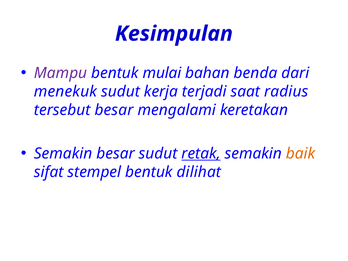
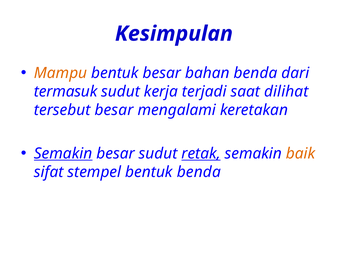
Mampu colour: purple -> orange (61, 73)
bentuk mulai: mulai -> besar (162, 73)
menekuk: menekuk -> termasuk (66, 92)
radius: radius -> dilihat (286, 92)
Semakin underline: none -> present (63, 153)
bentuk dilihat: dilihat -> benda (199, 172)
